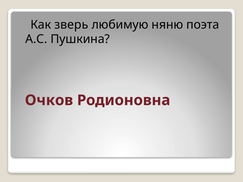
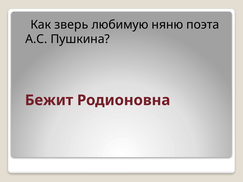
Очков: Очков -> Бежит (49, 100)
